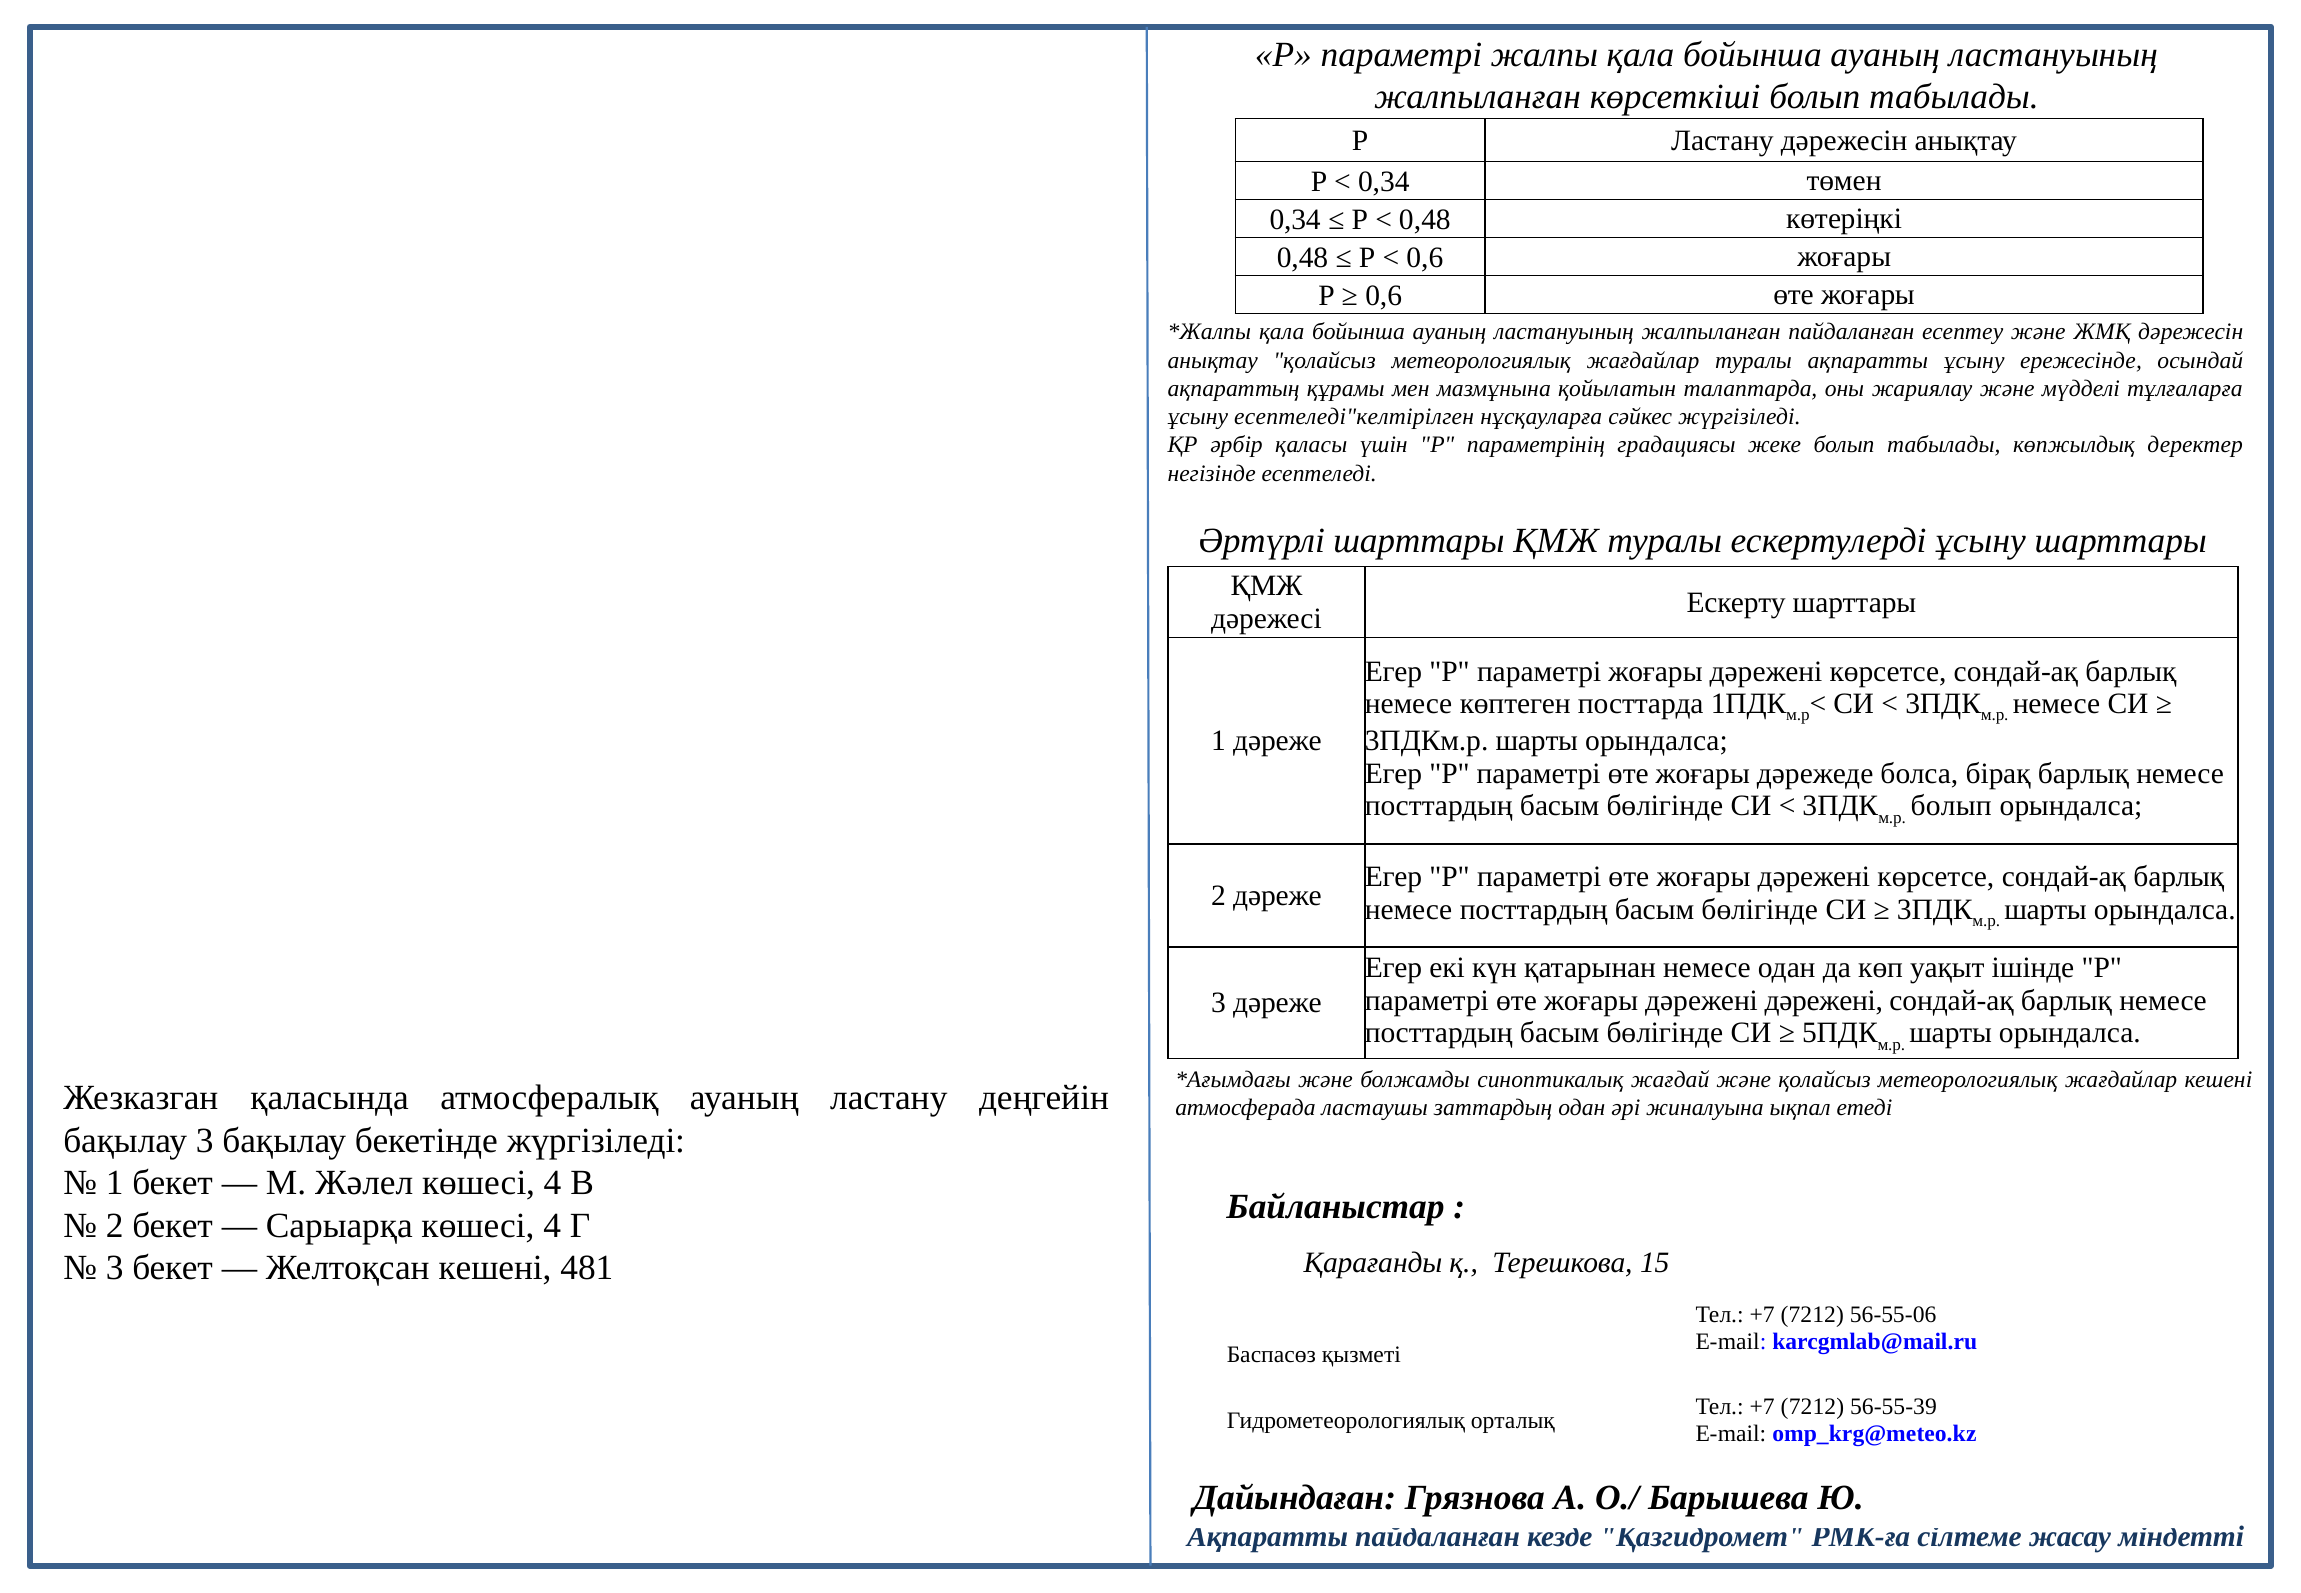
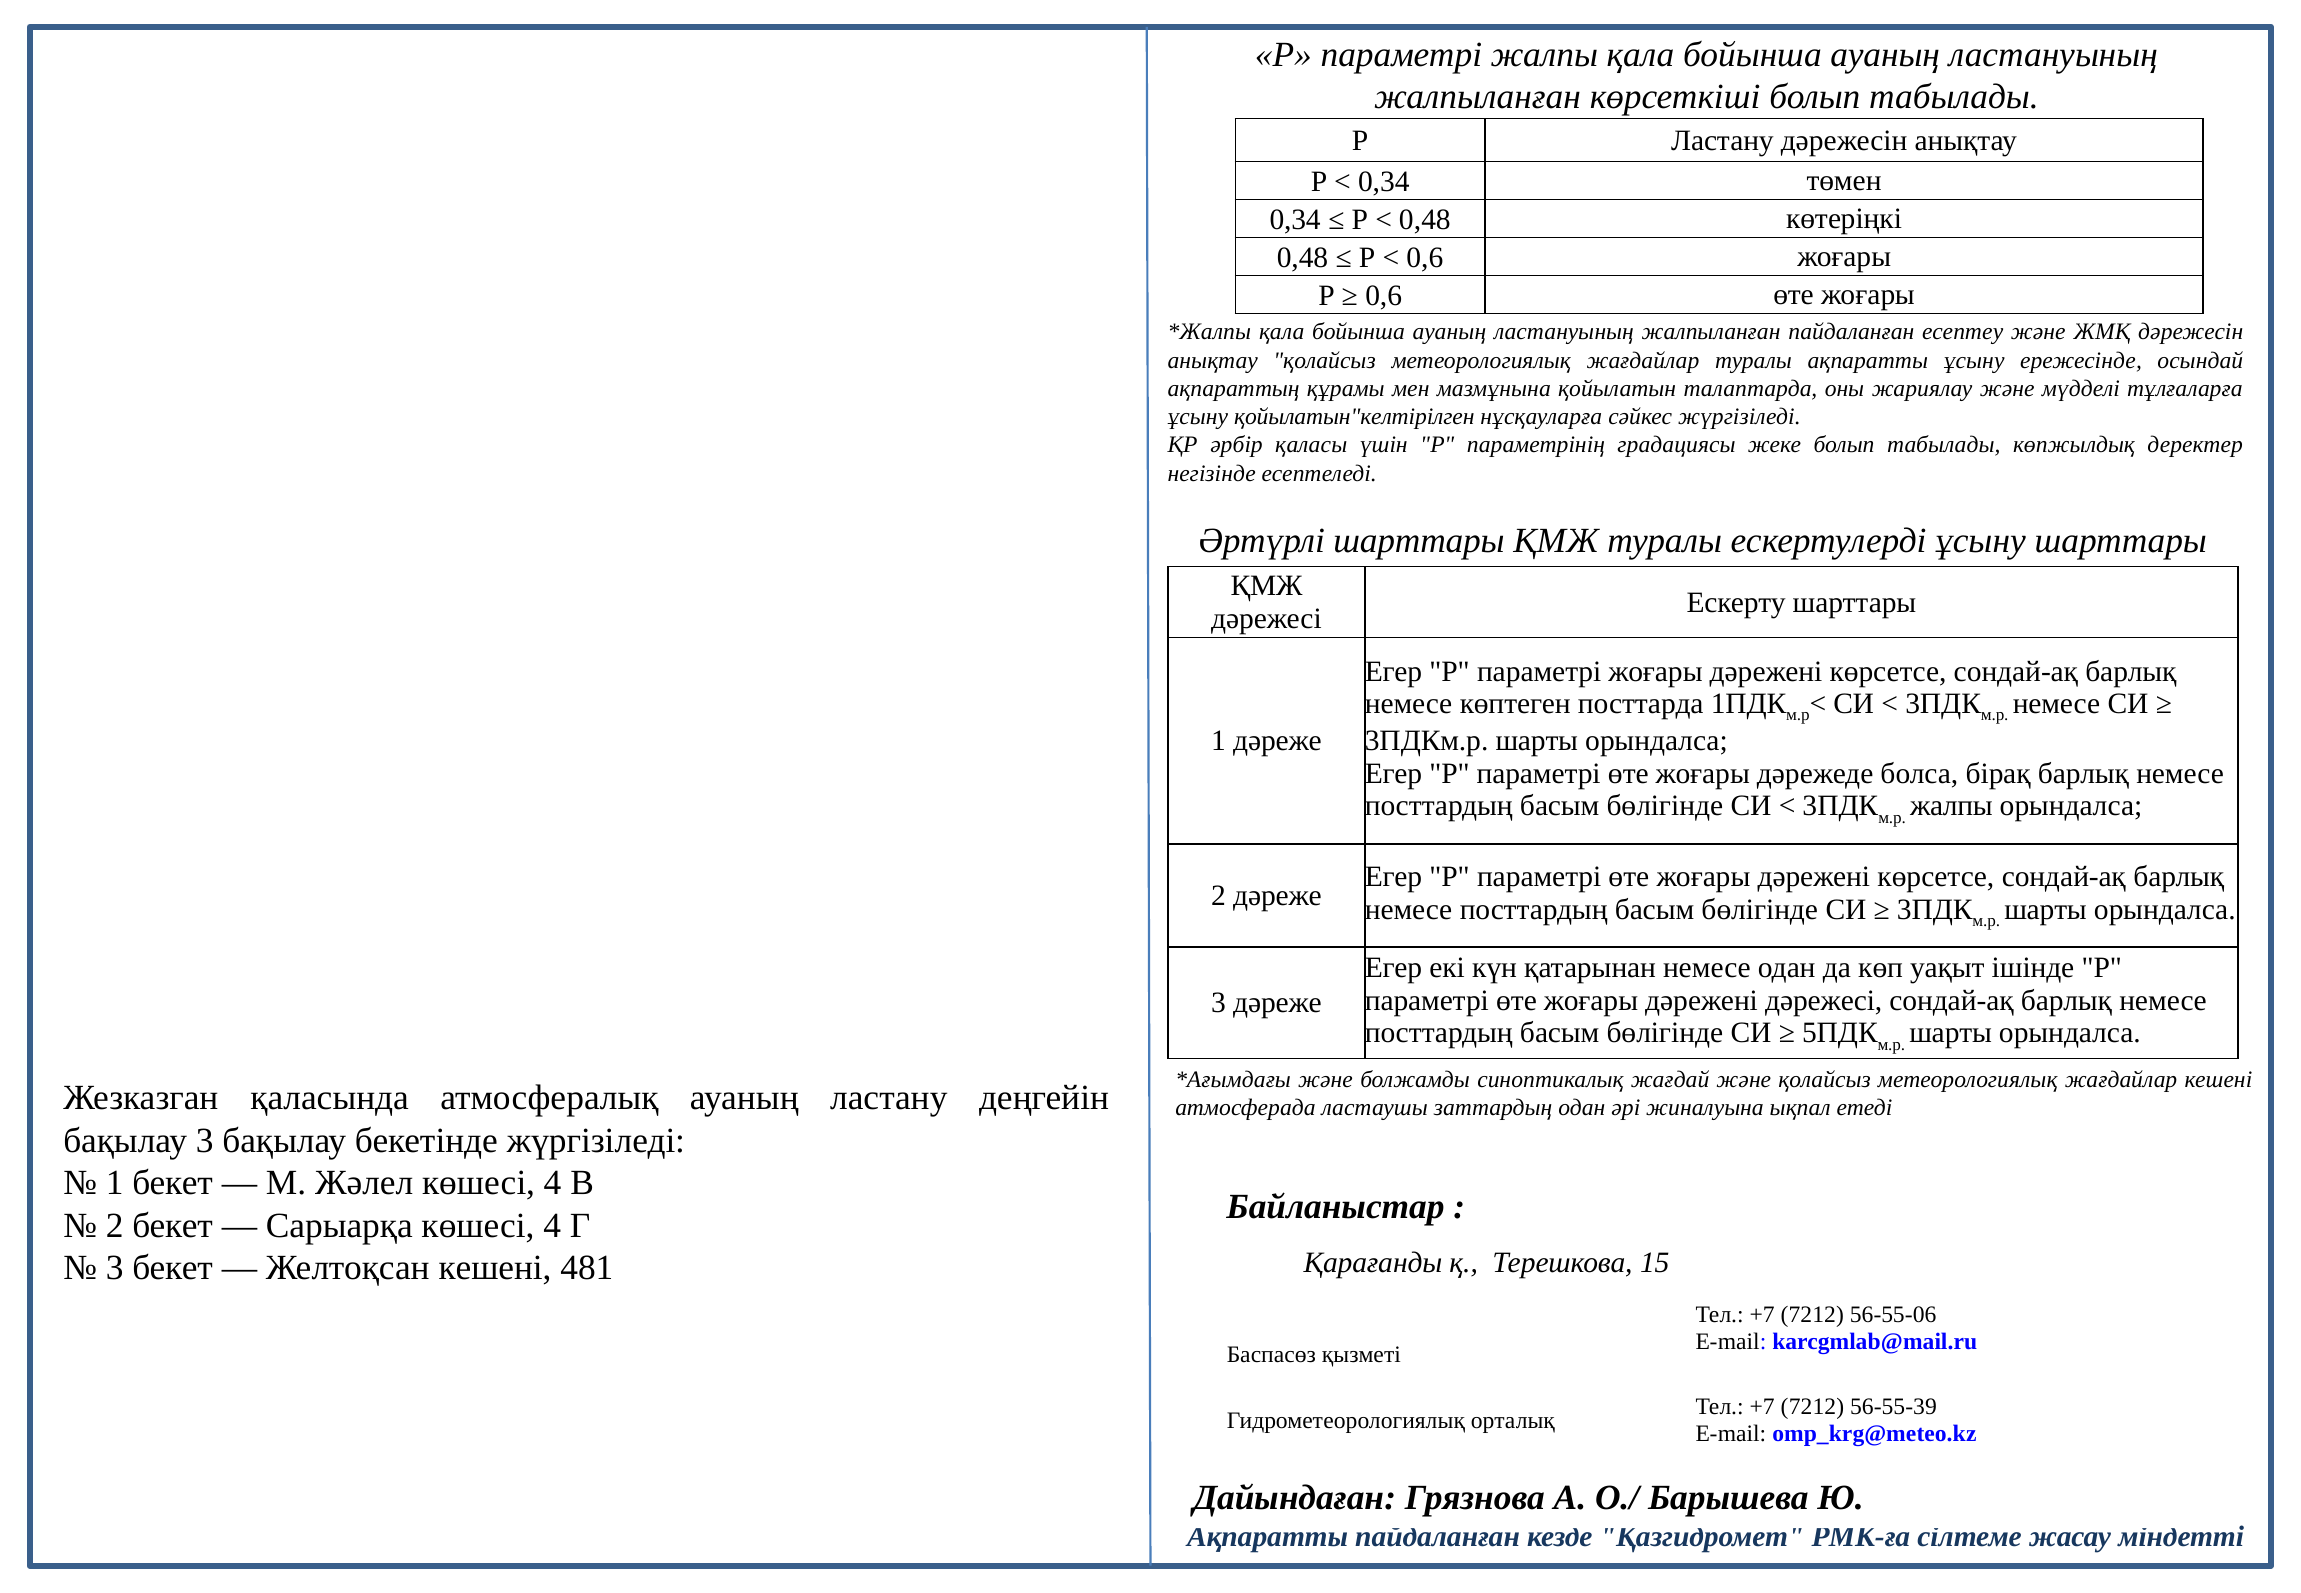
есептеледі"келтірілген: есептеледі"келтірілген -> қойылатын"келтірілген (1354, 417)
болып: болып -> жалпы (1951, 806)
дәрежені дәрежені: дәрежені -> дәрежесі (1824, 1001)
